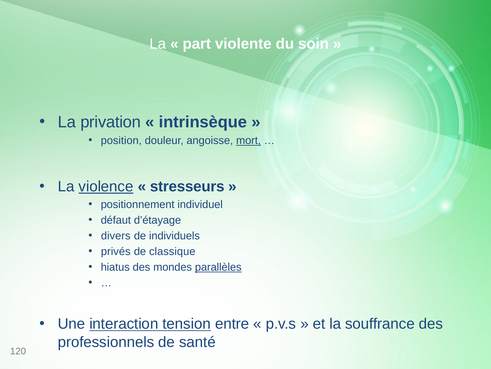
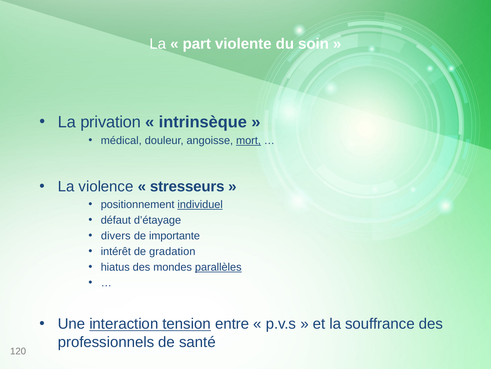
position: position -> médical (121, 140)
violence underline: present -> none (106, 186)
individuel underline: none -> present (200, 204)
individuels: individuels -> importante (174, 235)
privés: privés -> intérêt (116, 251)
classique: classique -> gradation (172, 251)
